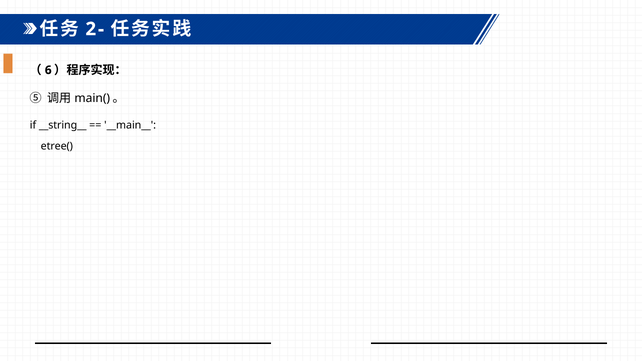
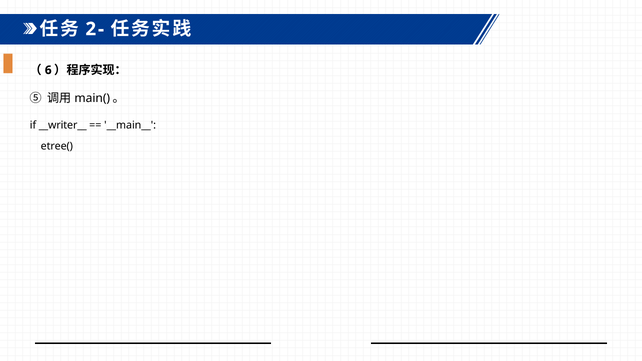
__string__: __string__ -> __writer__ (63, 125)
